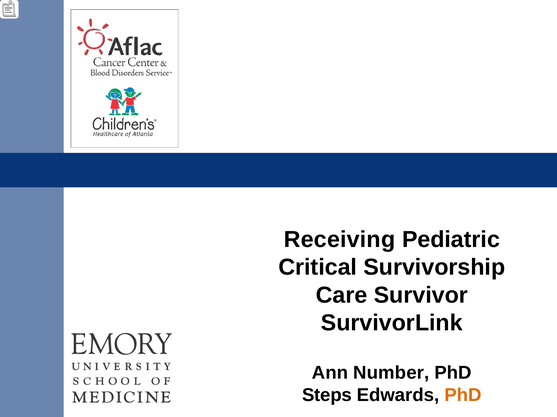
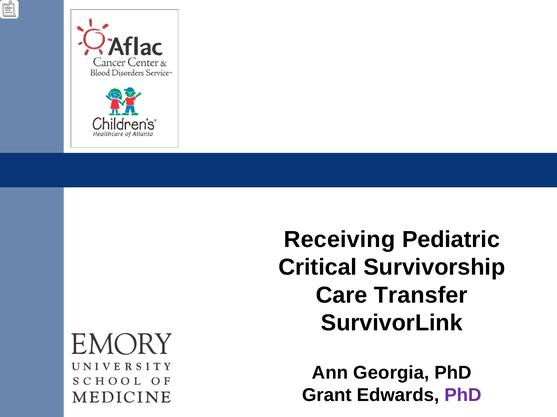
Survivor: Survivor -> Transfer (421, 296)
Number: Number -> Georgia (391, 373)
Steps: Steps -> Grant (327, 396)
PhD colour: orange -> purple (463, 396)
